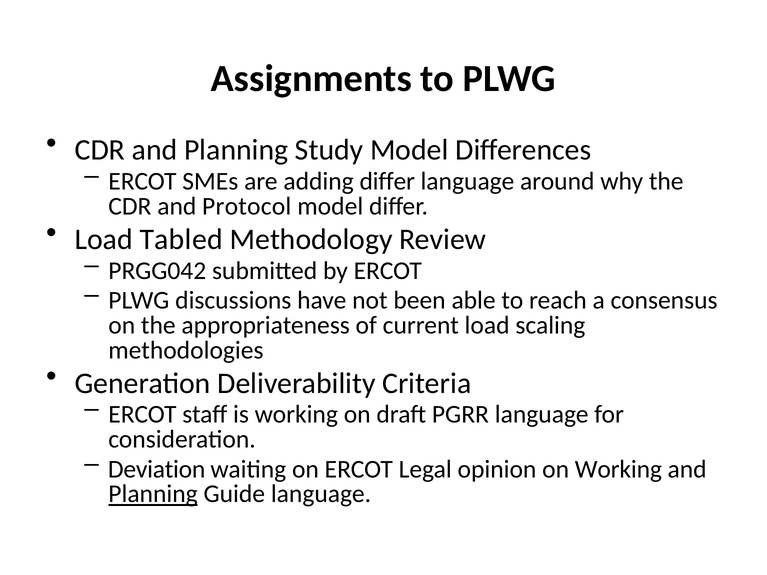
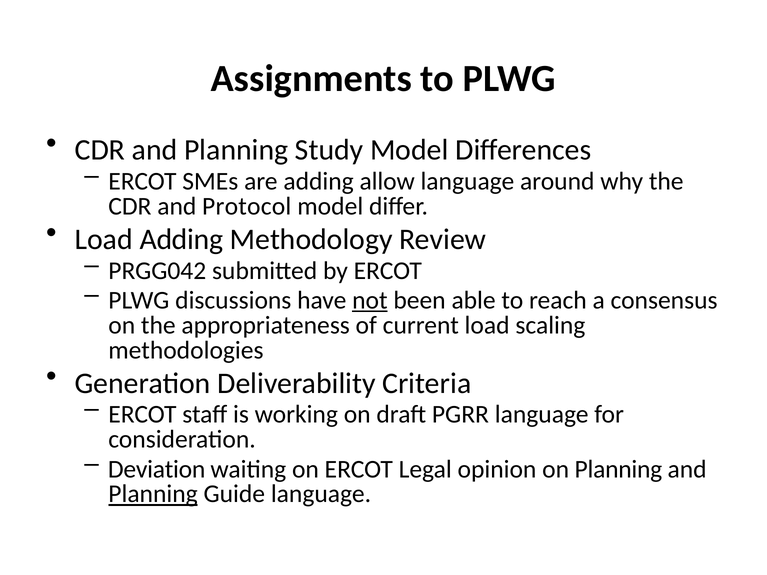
adding differ: differ -> allow (387, 181)
Load Tabled: Tabled -> Adding (181, 239)
not underline: none -> present (370, 300)
on Working: Working -> Planning (618, 469)
